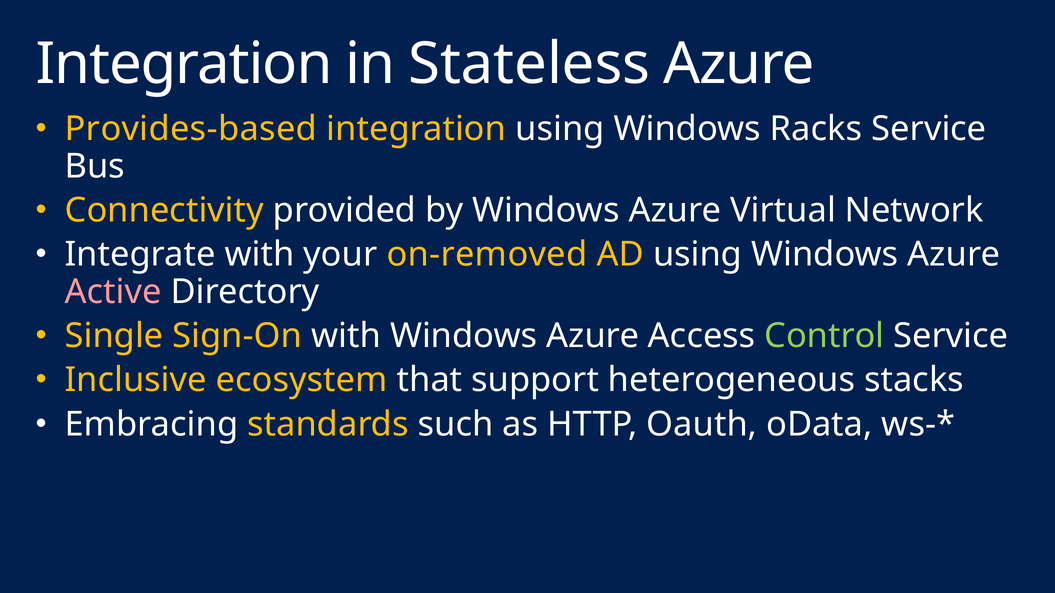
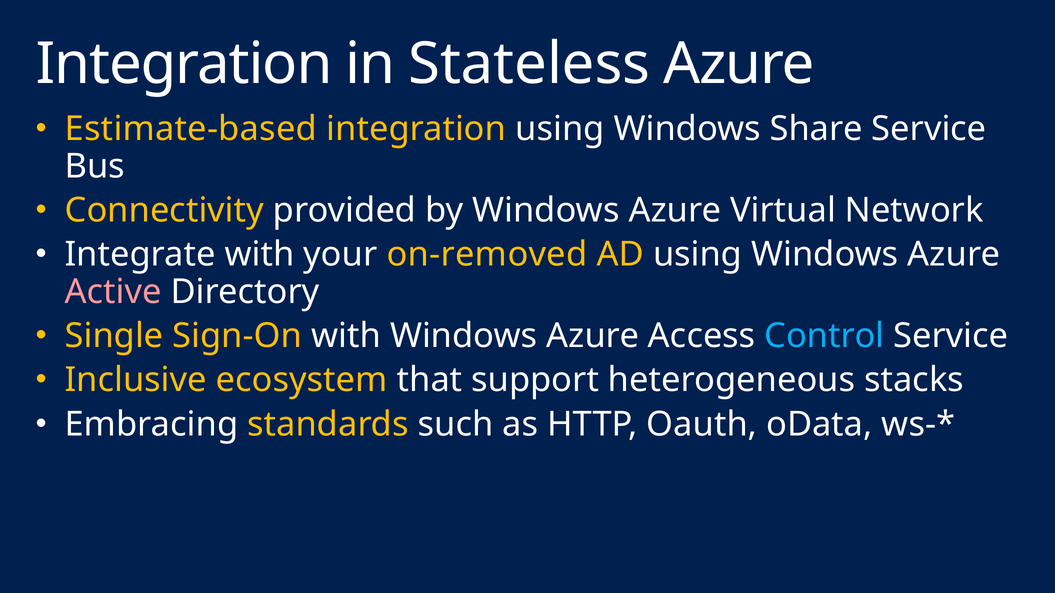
Provides-based: Provides-based -> Estimate-based (191, 129)
Racks: Racks -> Share (816, 129)
Control colour: light green -> light blue (824, 336)
